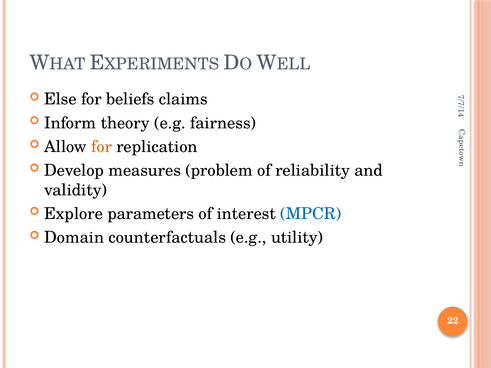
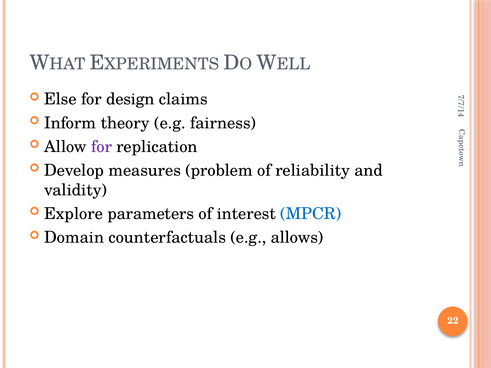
beliefs: beliefs -> design (130, 99)
for colour: orange -> purple (102, 147)
utility: utility -> allows (297, 238)
